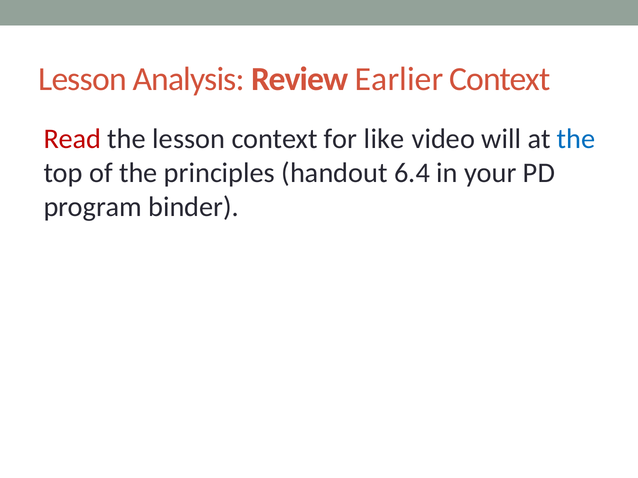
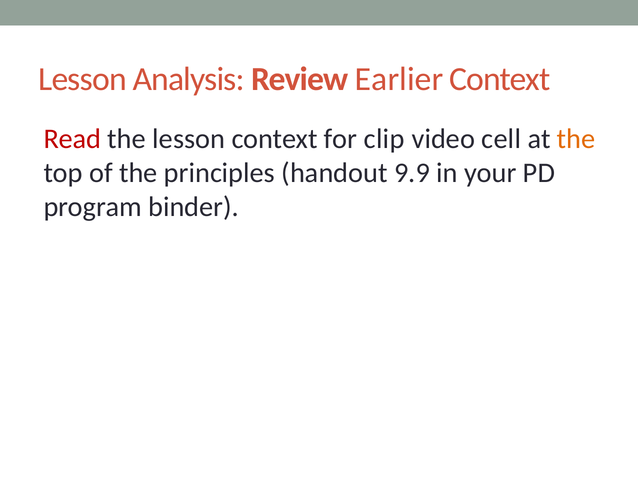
like: like -> clip (384, 139)
will: will -> cell (501, 139)
the colour: blue -> orange (576, 139)
6.4: 6.4 -> 9.9 (412, 173)
